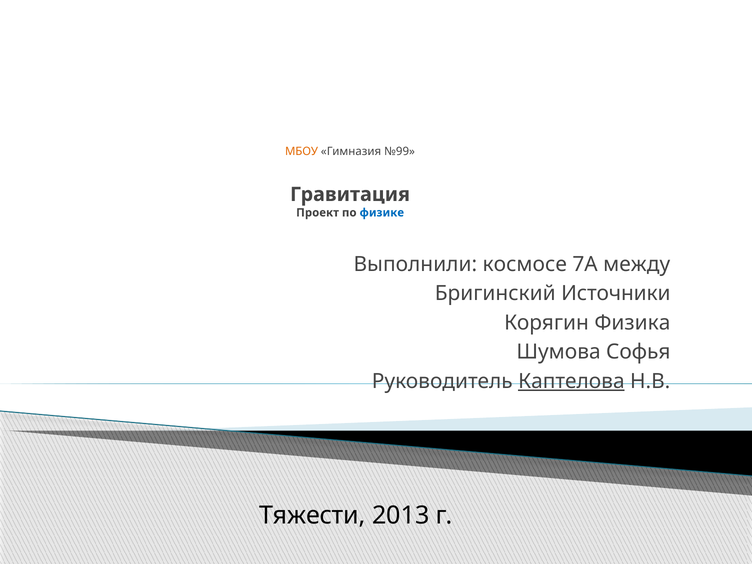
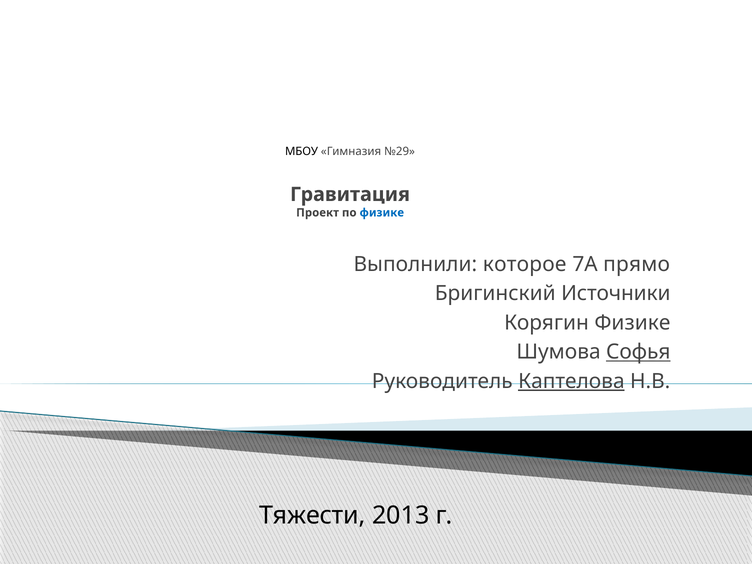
МБОУ colour: orange -> black (302, 151)
№99: №99 -> №29 (400, 151)
космосе: космосе -> которое (525, 264)
между: между -> прямо (637, 264)
Корягин Физика: Физика -> Физике (632, 323)
Софья underline: none -> present (638, 352)
